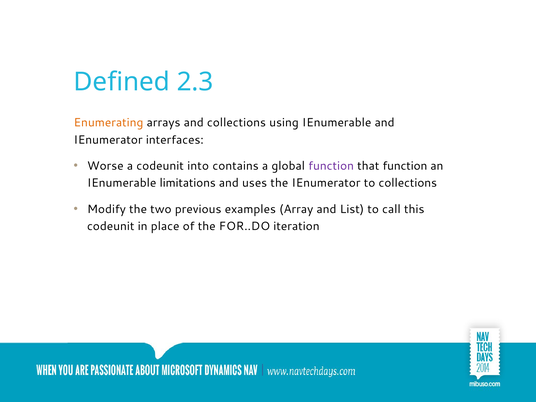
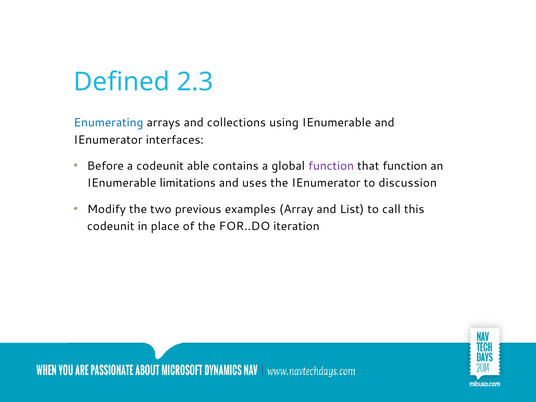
Enumerating colour: orange -> blue (108, 123)
Worse: Worse -> Before (105, 166)
into: into -> able (198, 166)
to collections: collections -> discussion (408, 183)
